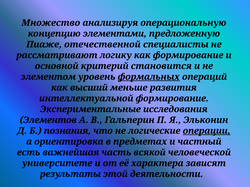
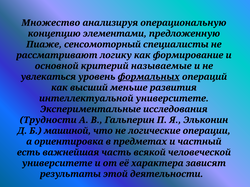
отечественной: отечественной -> сенсомоторный (103, 45)
становится: становится -> называемые (161, 66)
элементом: элементом -> увлекаться (48, 77)
интеллектуальной формирование: формирование -> университете (172, 99)
Элементов: Элементов -> Трудности (48, 120)
познания: познания -> машиной (67, 131)
операции underline: present -> none (207, 131)
